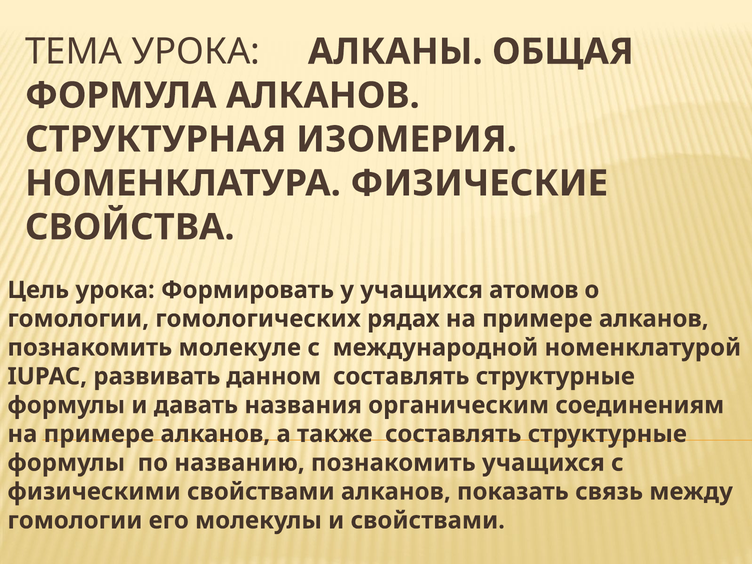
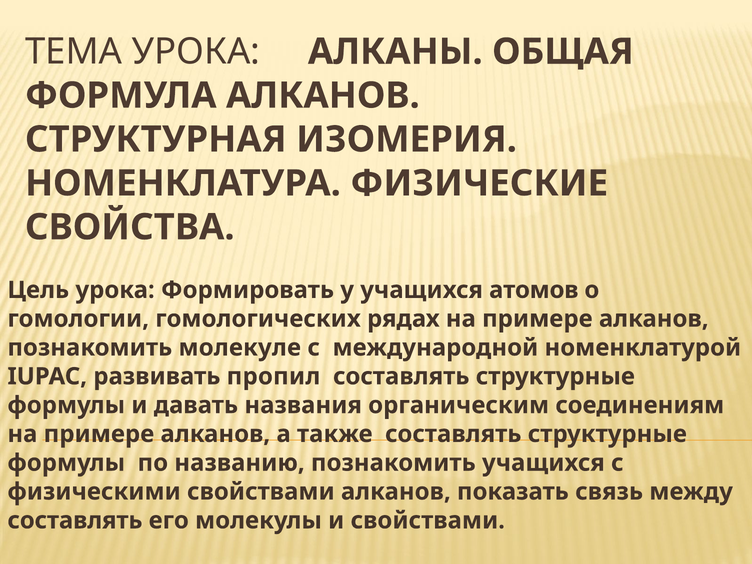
данном: данном -> пропил (273, 376)
гомологии: гомологии -> составлять (75, 520)
